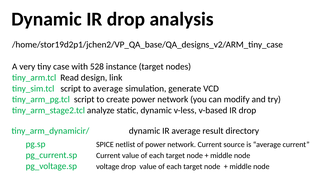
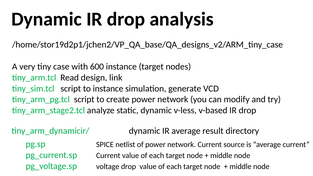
528: 528 -> 600 (97, 67)
to average: average -> instance (108, 89)
